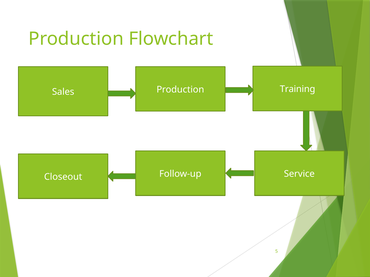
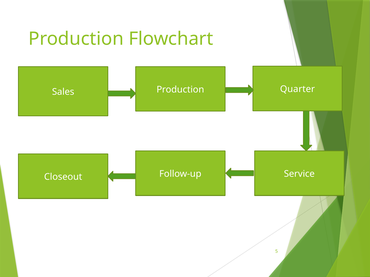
Training: Training -> Quarter (297, 89)
